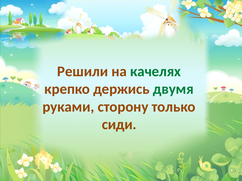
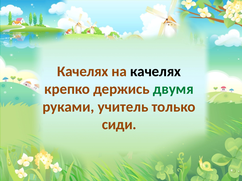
Решили: Решили -> Качелях (83, 72)
качелях colour: green -> black (156, 72)
сторону: сторону -> учитель (123, 107)
